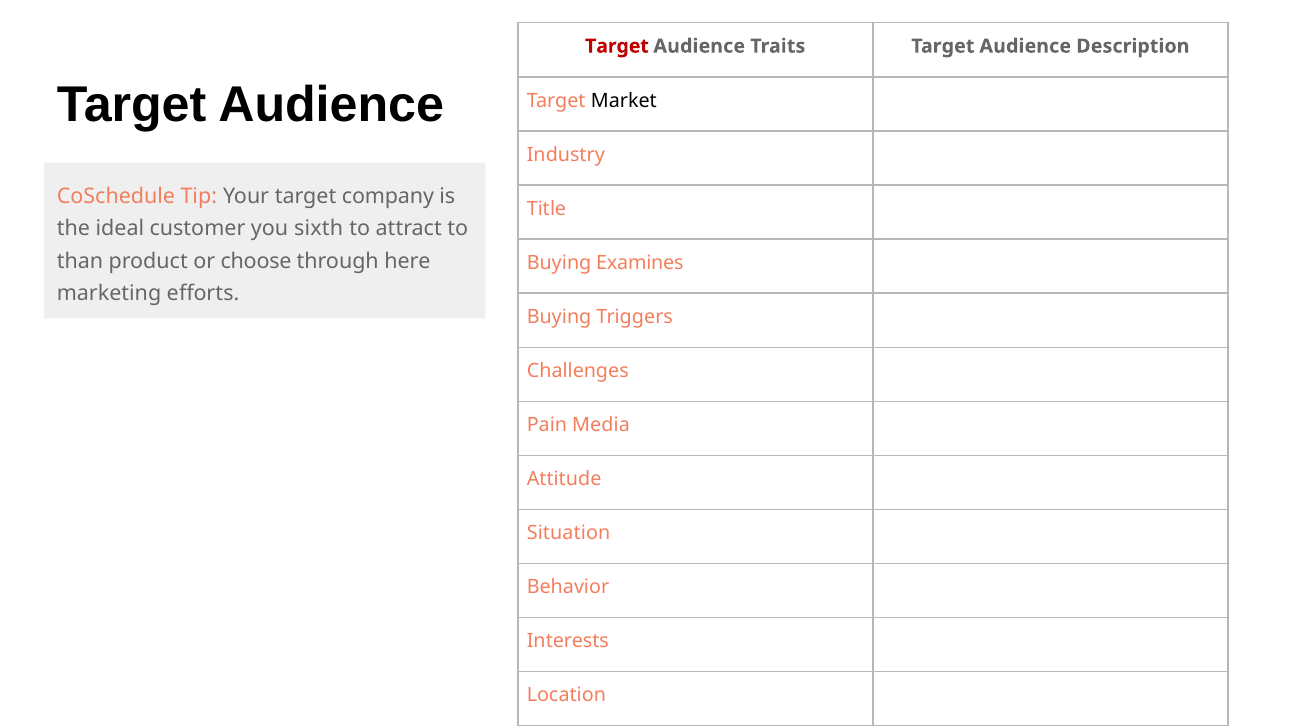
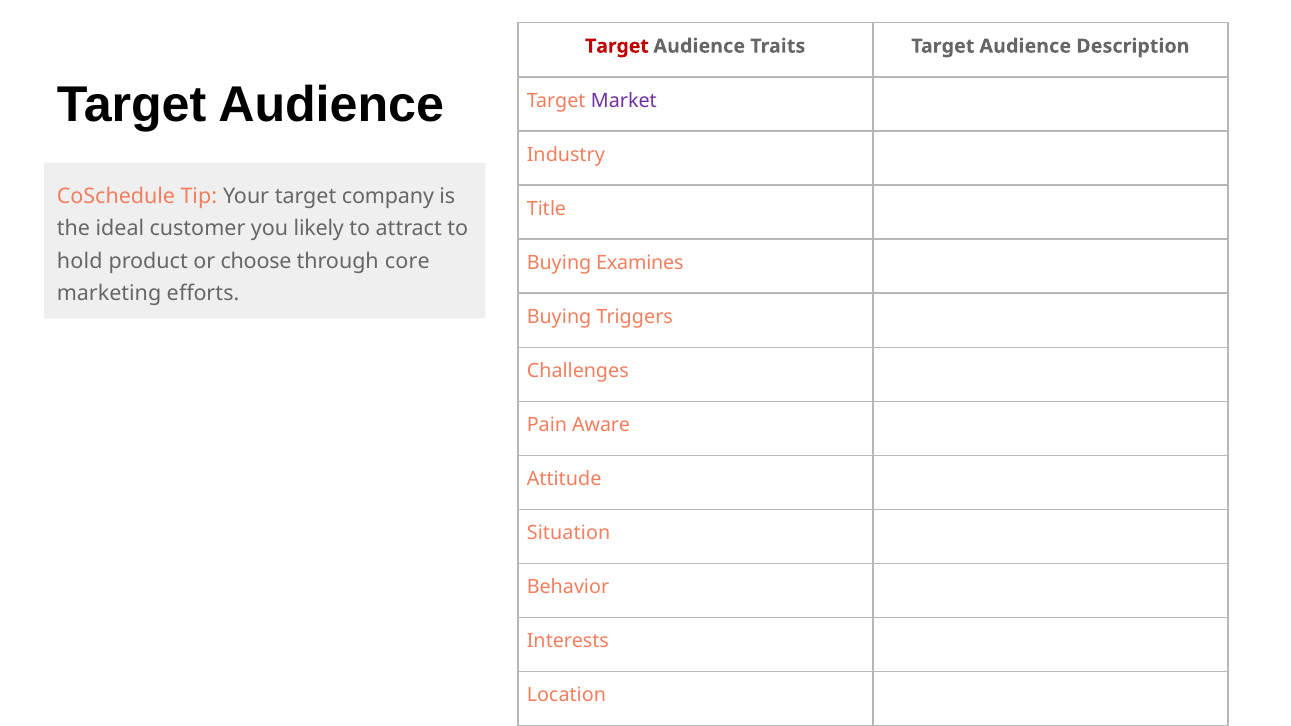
Market colour: black -> purple (624, 101)
sixth: sixth -> likely (319, 229)
than: than -> hold (80, 261)
here: here -> core (407, 261)
Media: Media -> Aware (601, 425)
